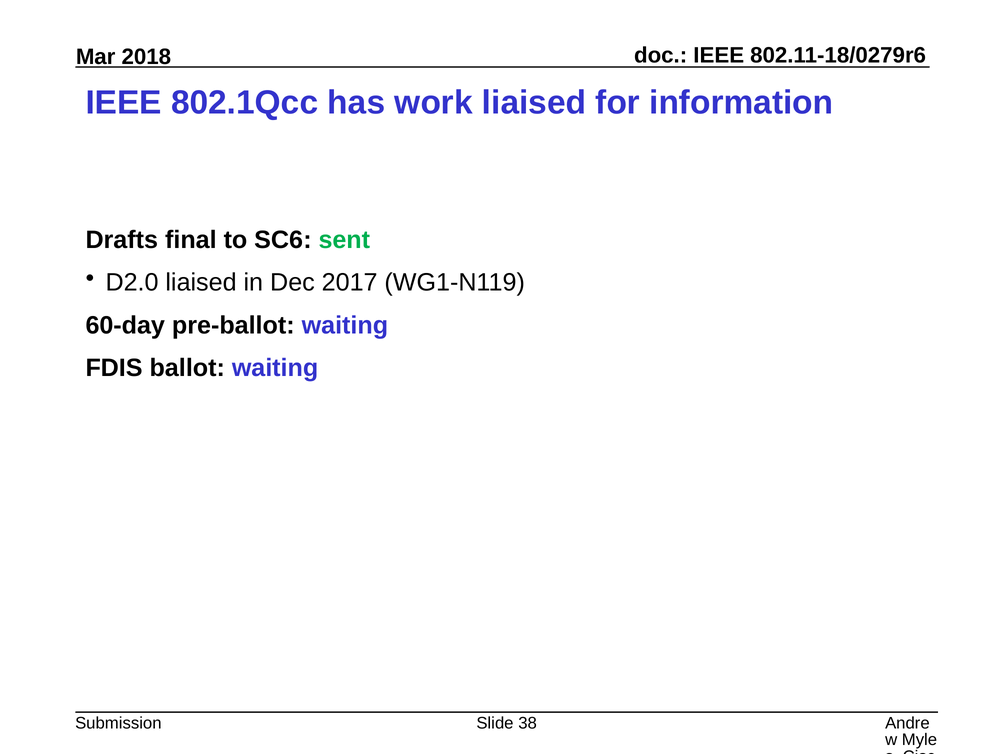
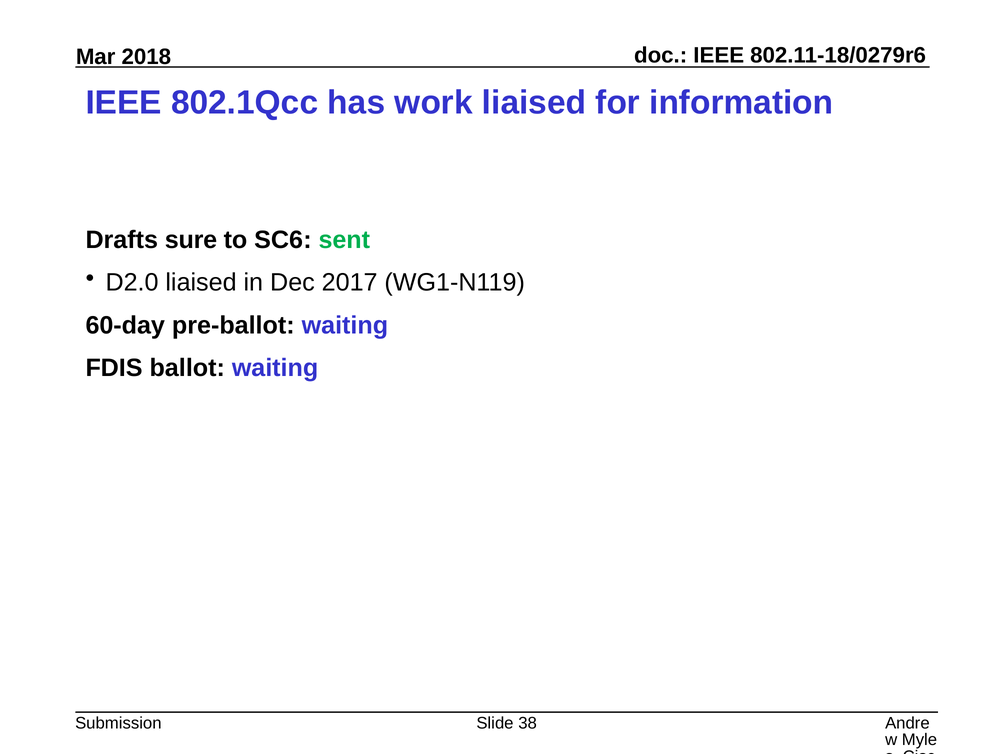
final: final -> sure (191, 240)
